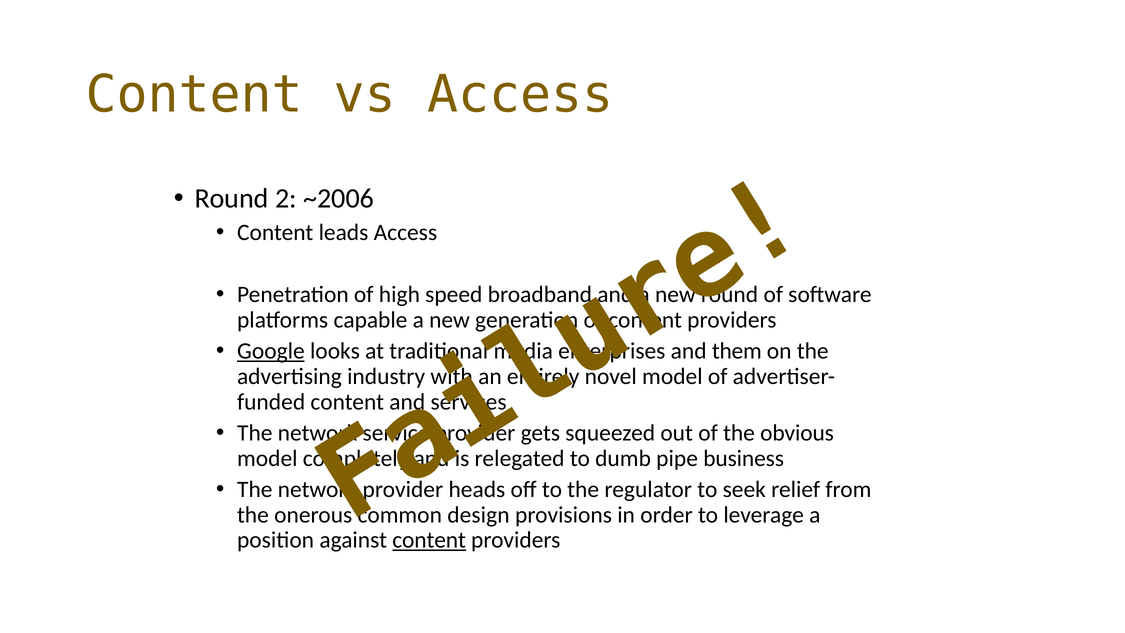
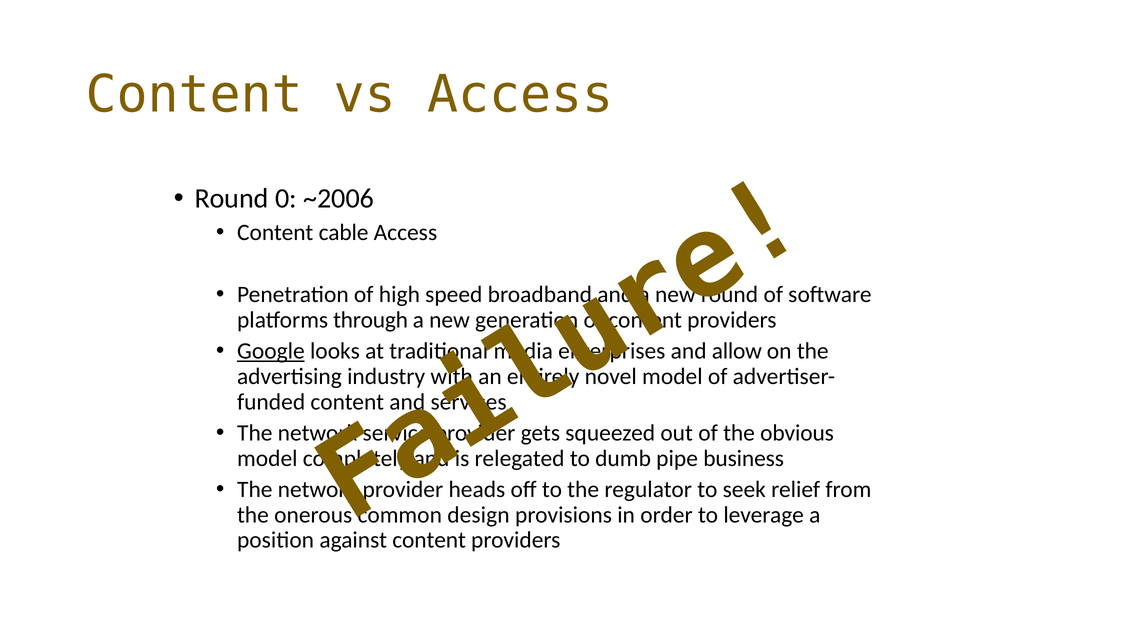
2: 2 -> 0 (286, 199)
leads: leads -> cable (344, 232)
capable: capable -> through (371, 320)
them: them -> allow (737, 351)
content underline: present -> none (429, 540)
